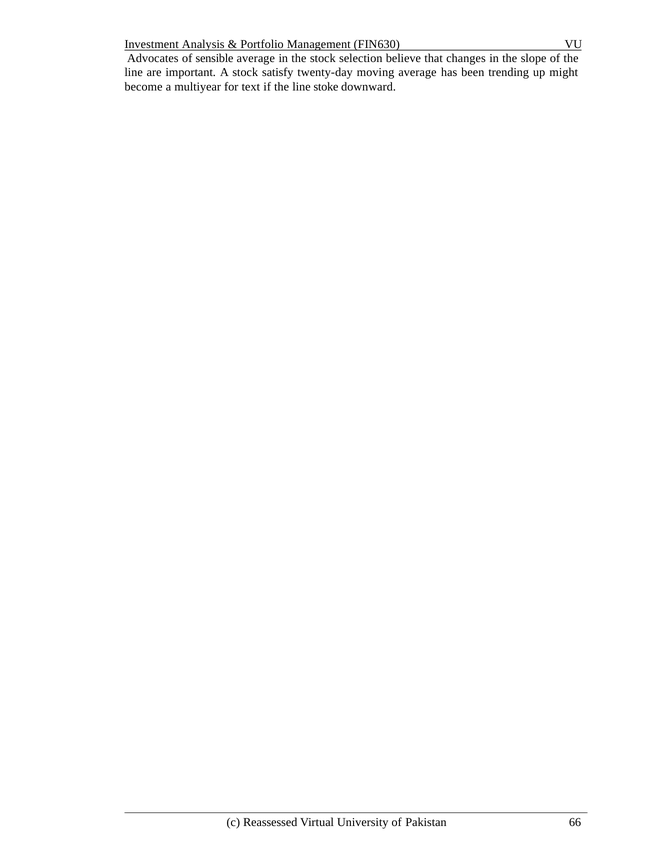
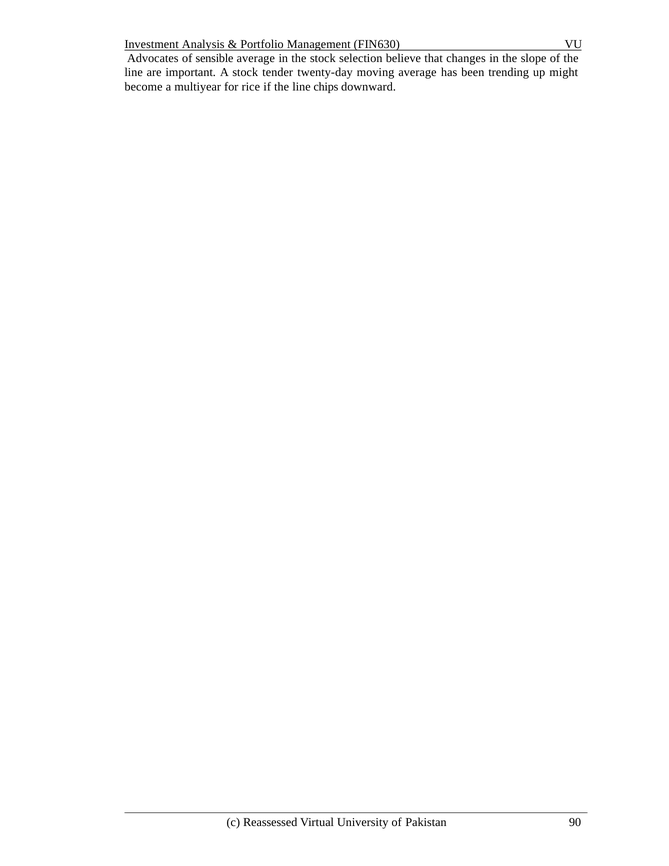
satisfy: satisfy -> tender (278, 72)
text: text -> rice (251, 87)
stoke: stoke -> chips (326, 87)
66: 66 -> 90 (575, 822)
